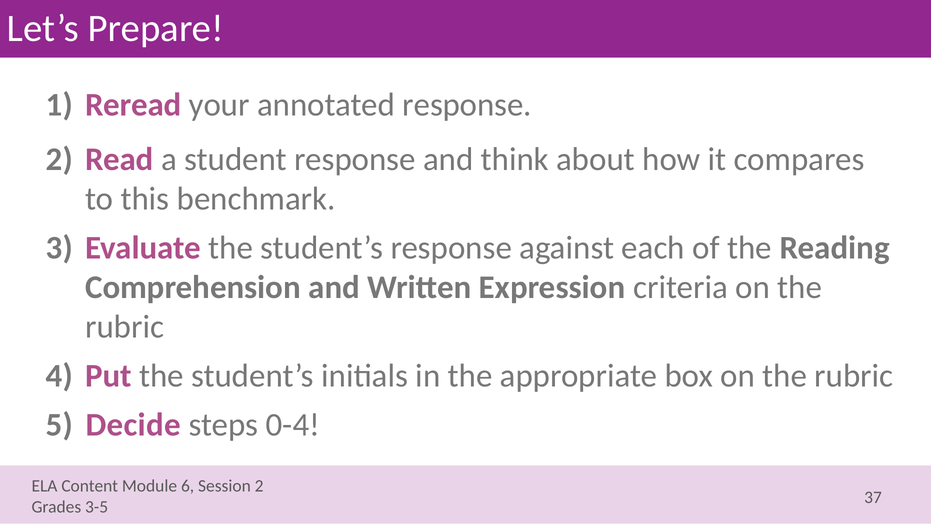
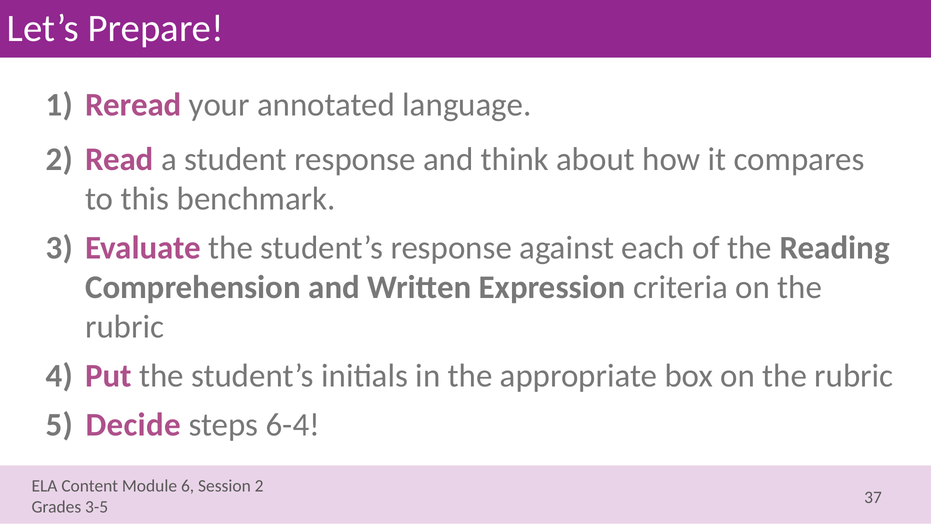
annotated response: response -> language (467, 105)
0-4: 0-4 -> 6-4 (293, 424)
